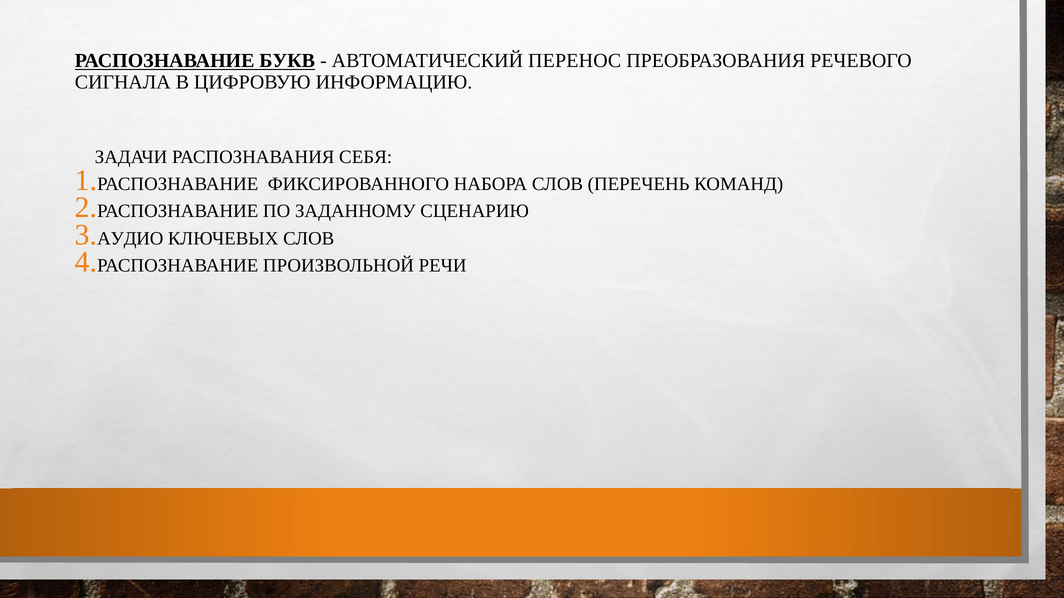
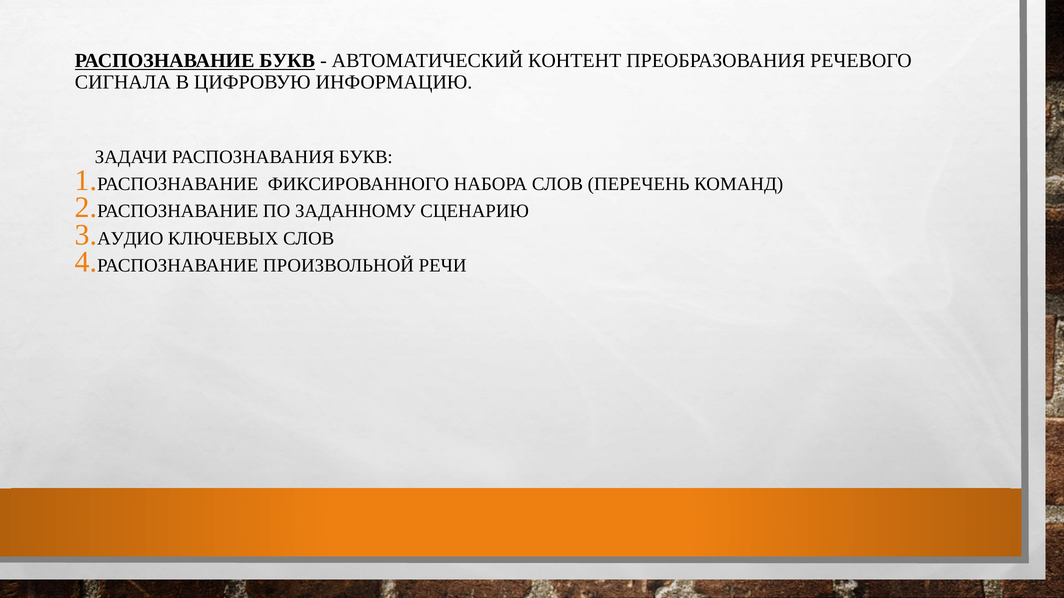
ПЕРЕНОС: ПЕРЕНОС -> КОНТЕНТ (575, 61)
РАСПОЗНАВАНИЯ СЕБЯ: СЕБЯ -> БУКВ (366, 157)
